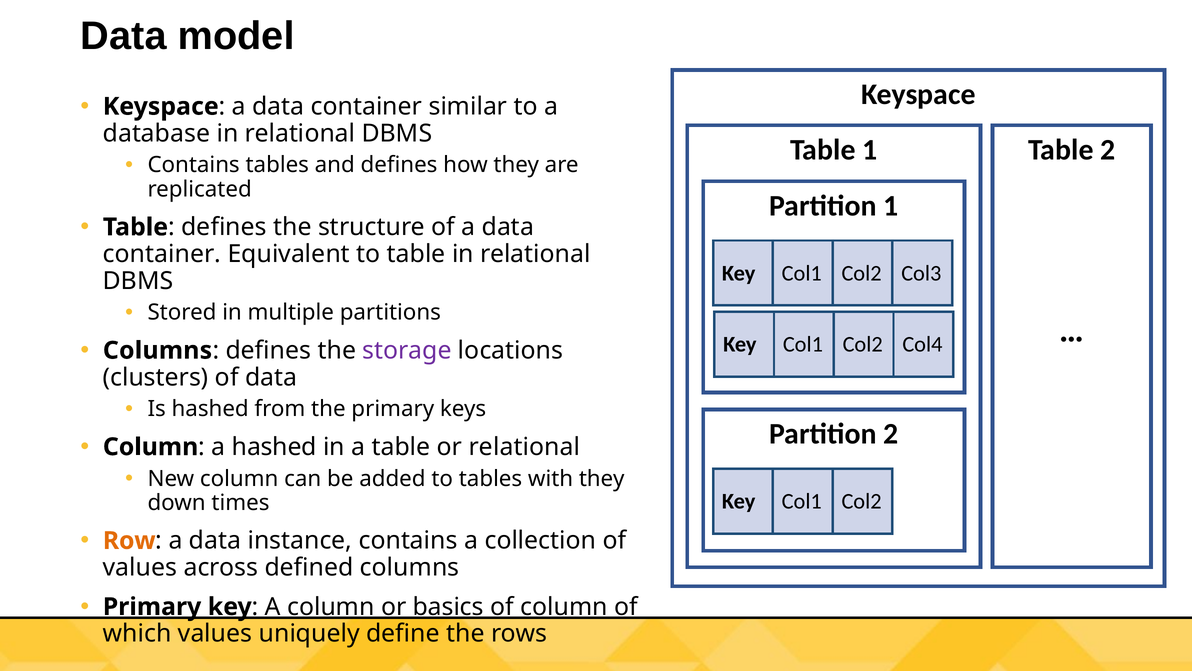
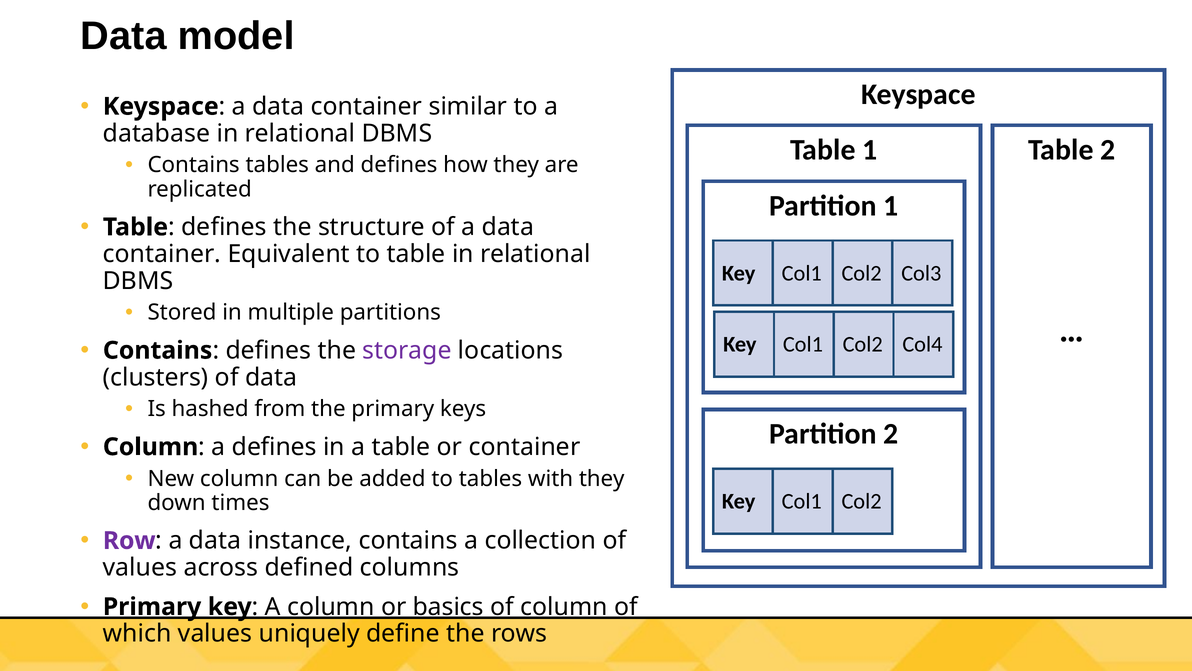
Columns: Columns -> Contains (158, 350)
a hashed: hashed -> defines (274, 447)
or relational: relational -> container (524, 447)
Row colour: orange -> purple (129, 540)
